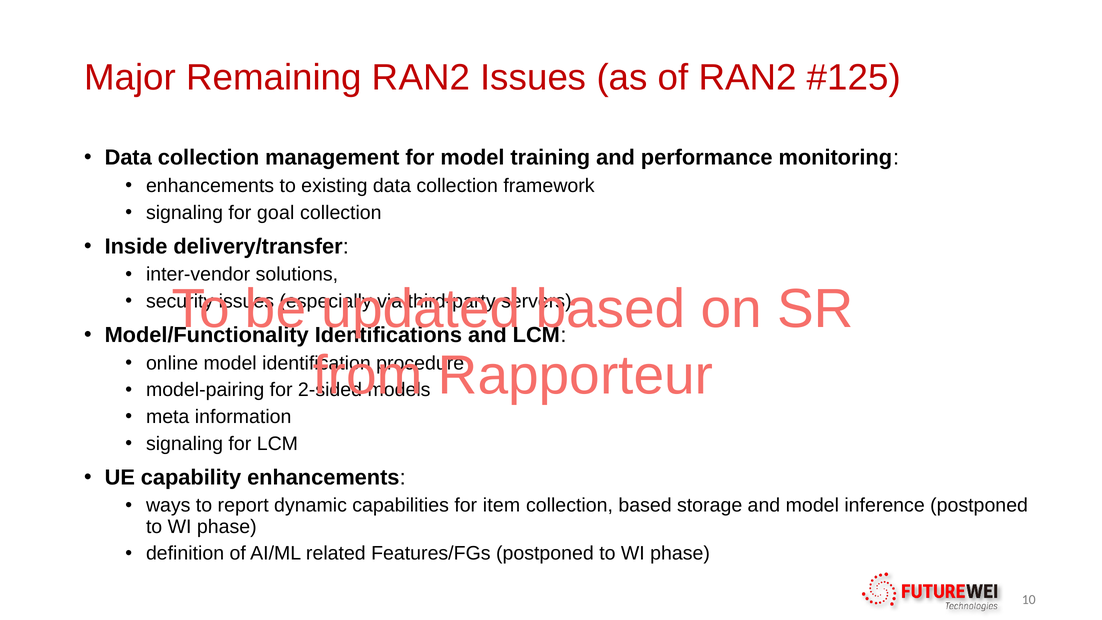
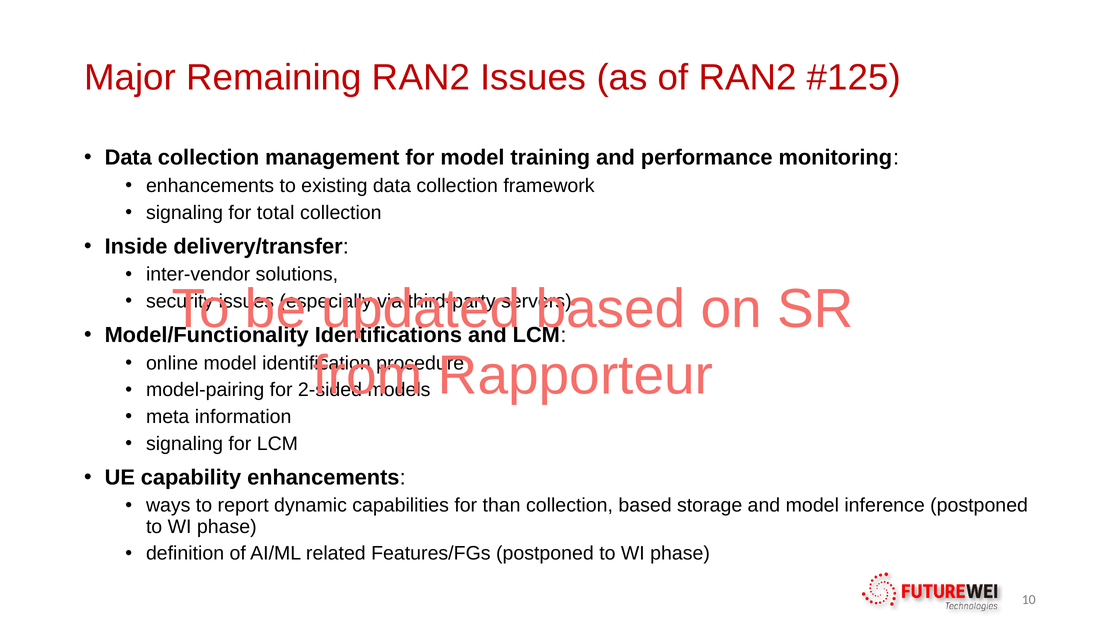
goal: goal -> total (276, 213)
item: item -> than (502, 505)
